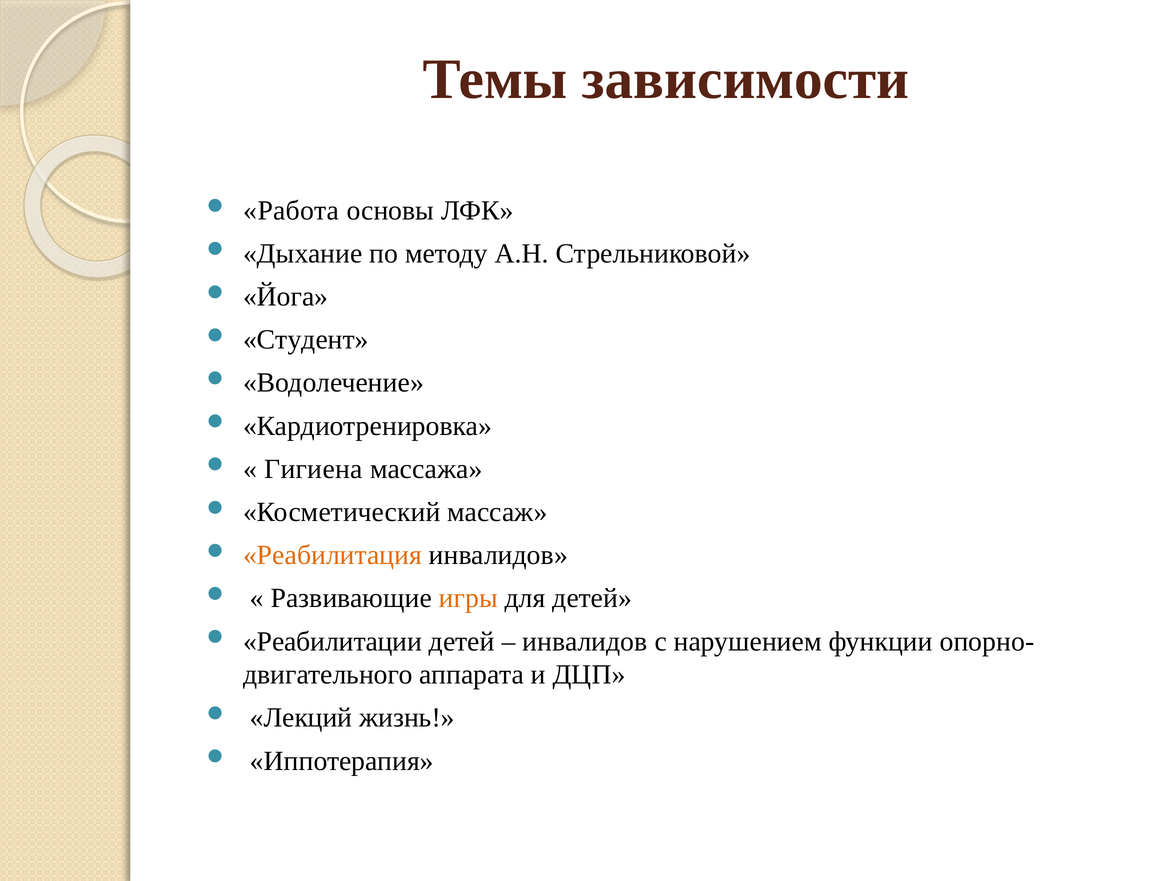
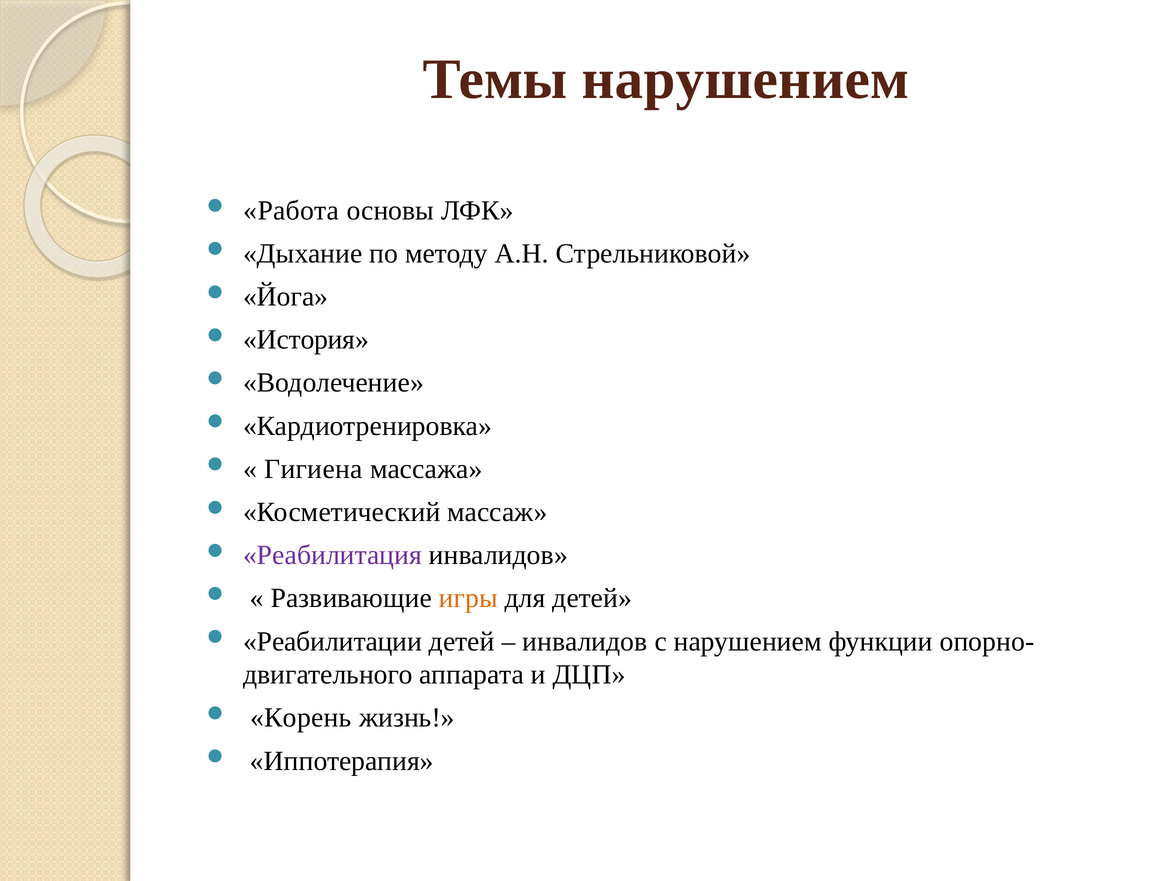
Темы зависимости: зависимости -> нарушением (746, 79)
Студент: Студент -> История (306, 340)
Реабилитация colour: orange -> purple (332, 555)
Лекций: Лекций -> Корень (301, 718)
